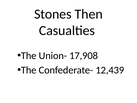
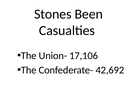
Then: Then -> Been (89, 14)
17,908: 17,908 -> 17,106 (84, 56)
12,439: 12,439 -> 42,692 (110, 70)
